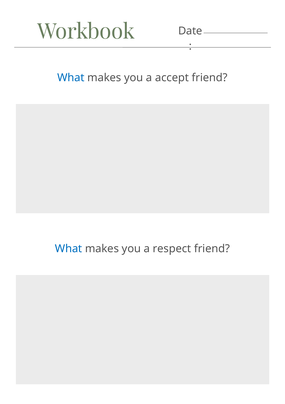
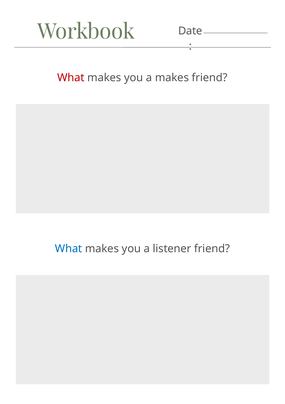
What colour: blue -> red (71, 78)
a accept: accept -> makes (172, 78)
respect: respect -> listener (172, 248)
